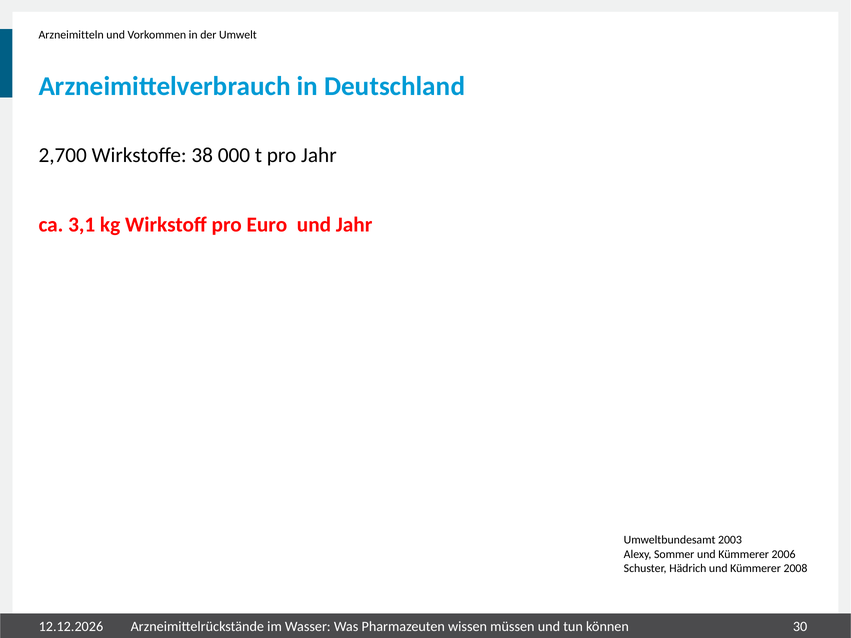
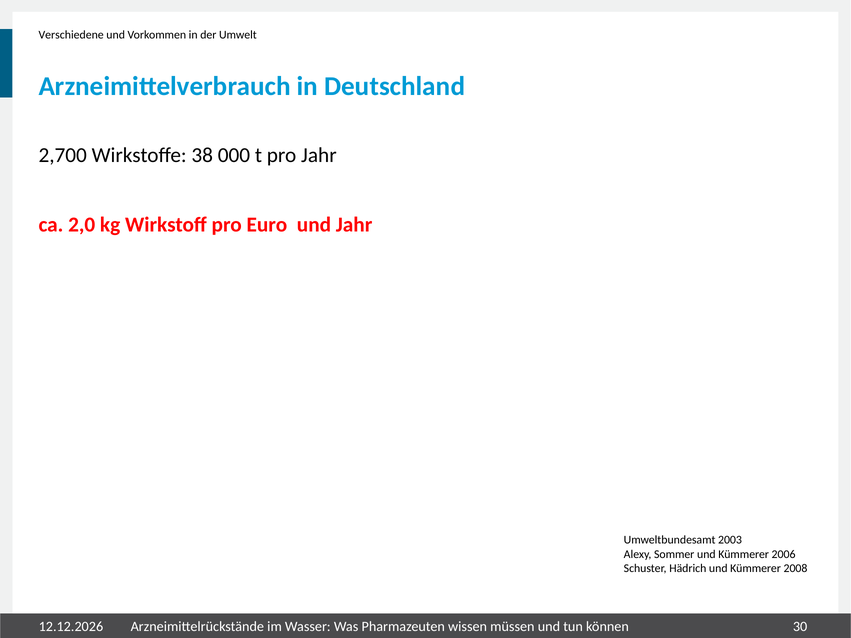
Arzneimitteln: Arzneimitteln -> Verschiedene (71, 35)
3,1: 3,1 -> 2,0 (82, 225)
